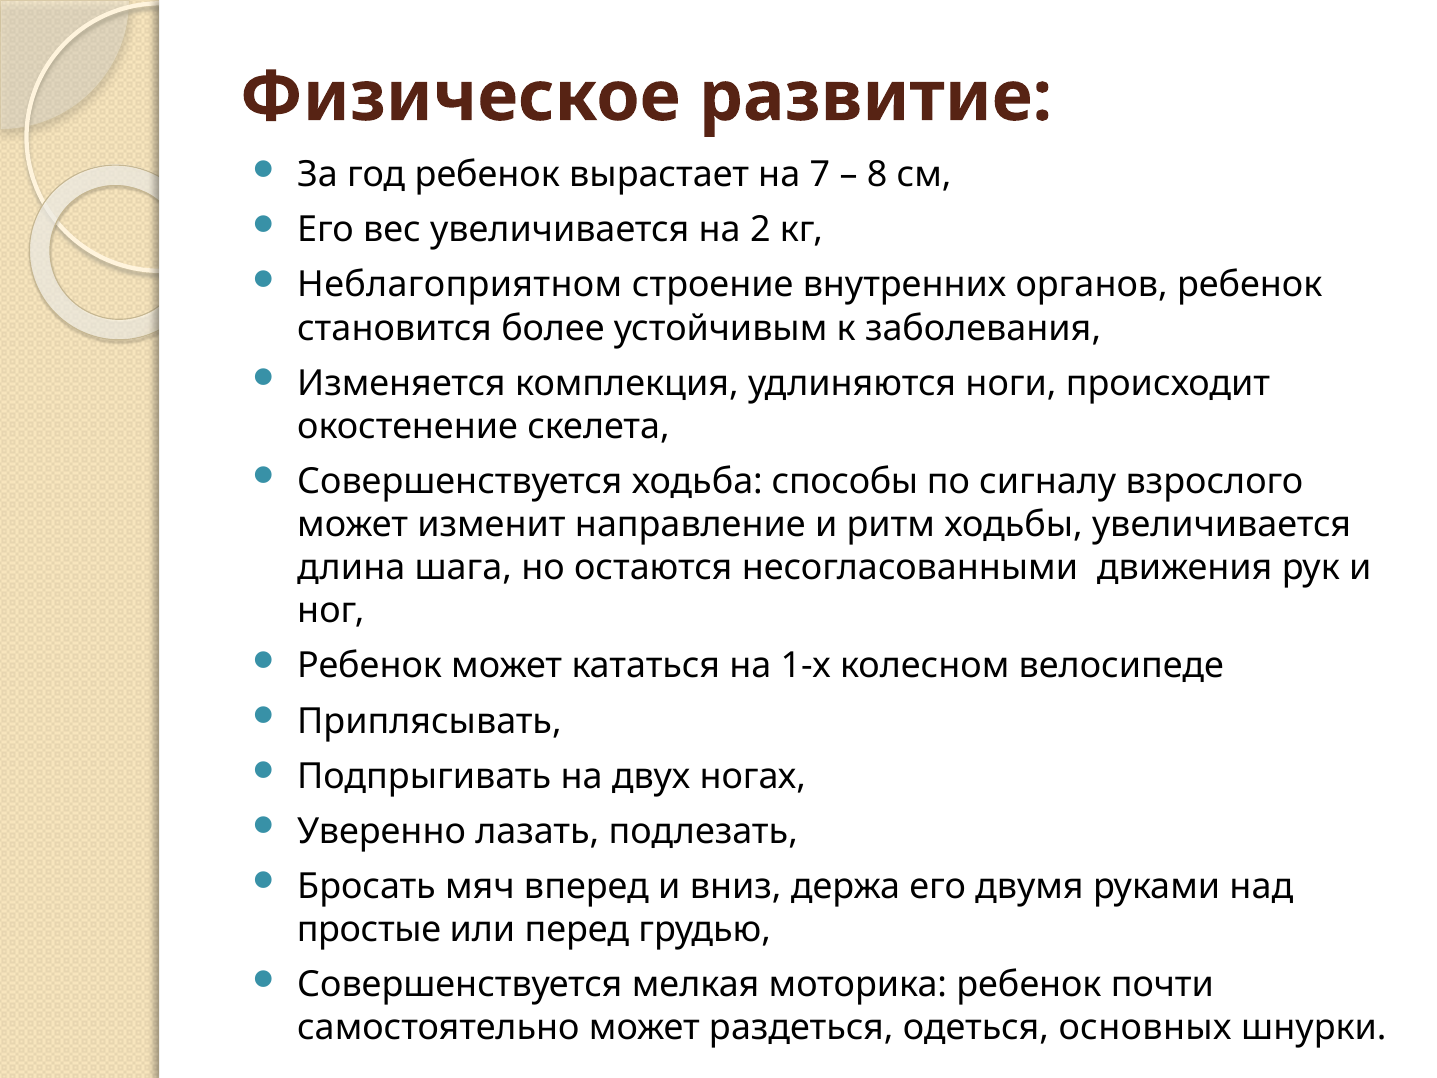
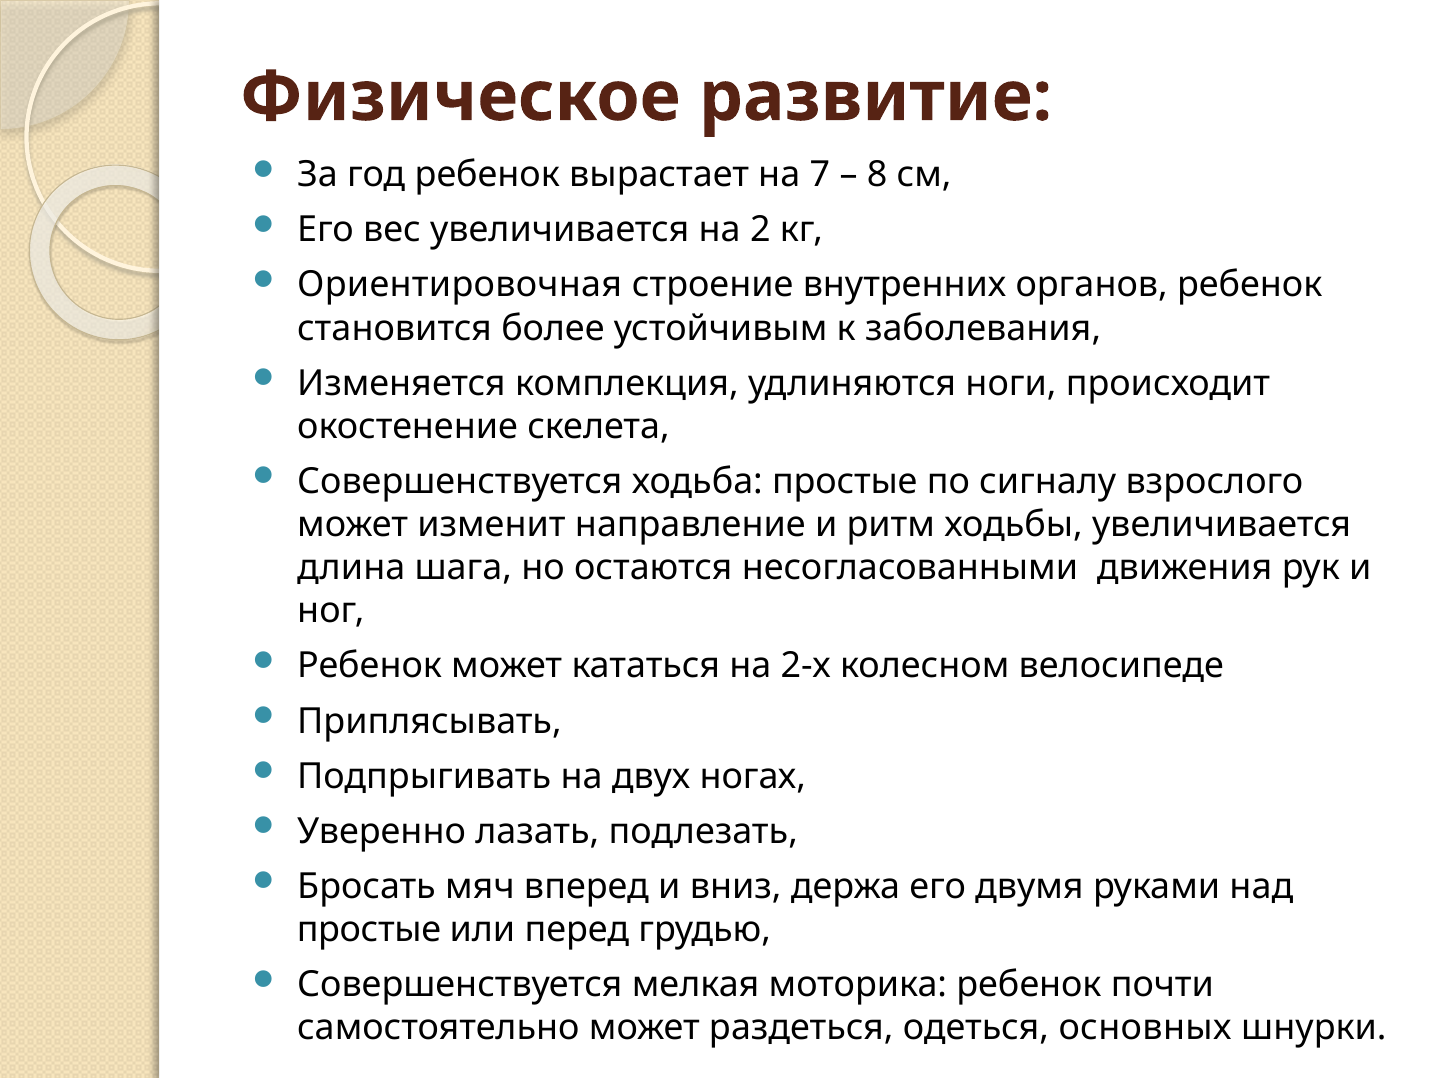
Неблагоприятном: Неблагоприятном -> Ориентировочная (460, 285)
ходьба способы: способы -> простые (845, 481)
1-х: 1-х -> 2-х (806, 666)
